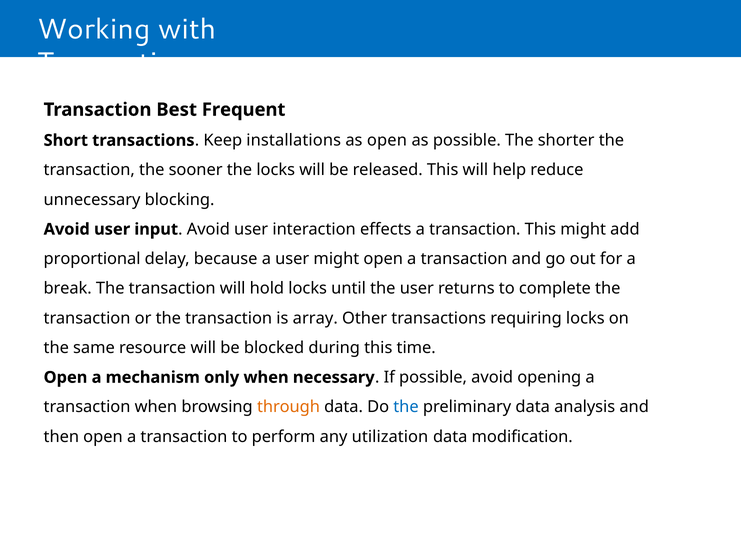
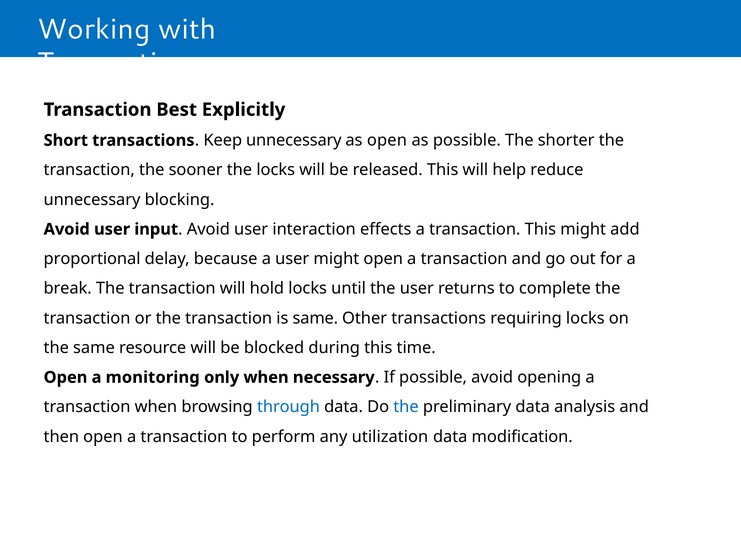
Frequent: Frequent -> Explicitly (244, 110)
Keep installations: installations -> unnecessary (294, 140)
is array: array -> same (315, 318)
mechanism: mechanism -> monitoring (153, 377)
through colour: orange -> blue (288, 407)
